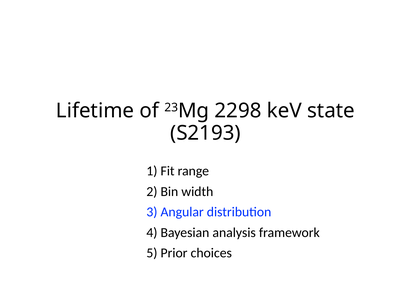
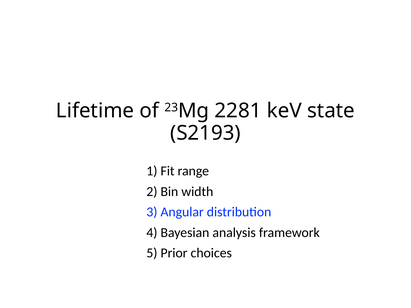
2298: 2298 -> 2281 (238, 111)
